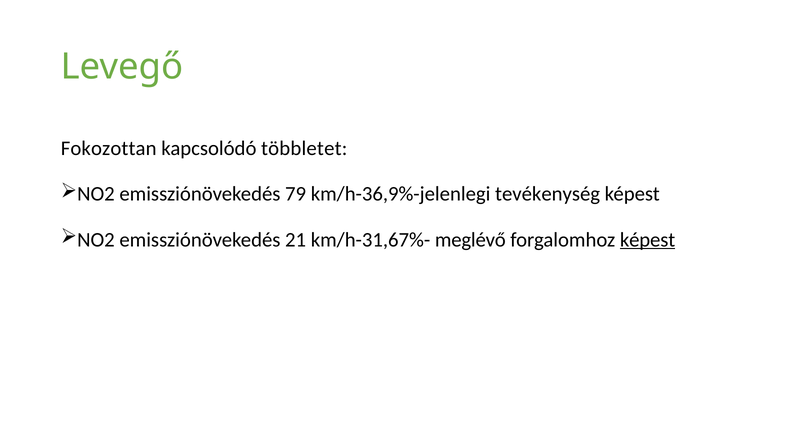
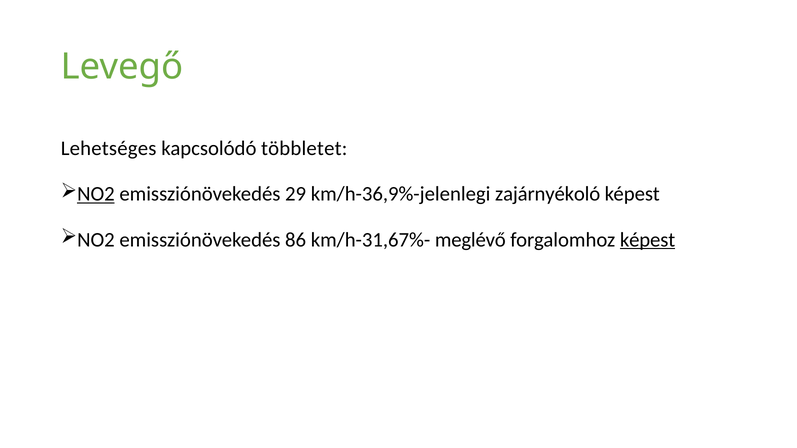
Fokozottan: Fokozottan -> Lehetséges (109, 149)
NO2 underline: none -> present (96, 194)
79: 79 -> 29 (296, 194)
tevékenység: tevékenység -> zajárnyékoló (548, 194)
21: 21 -> 86 (296, 240)
